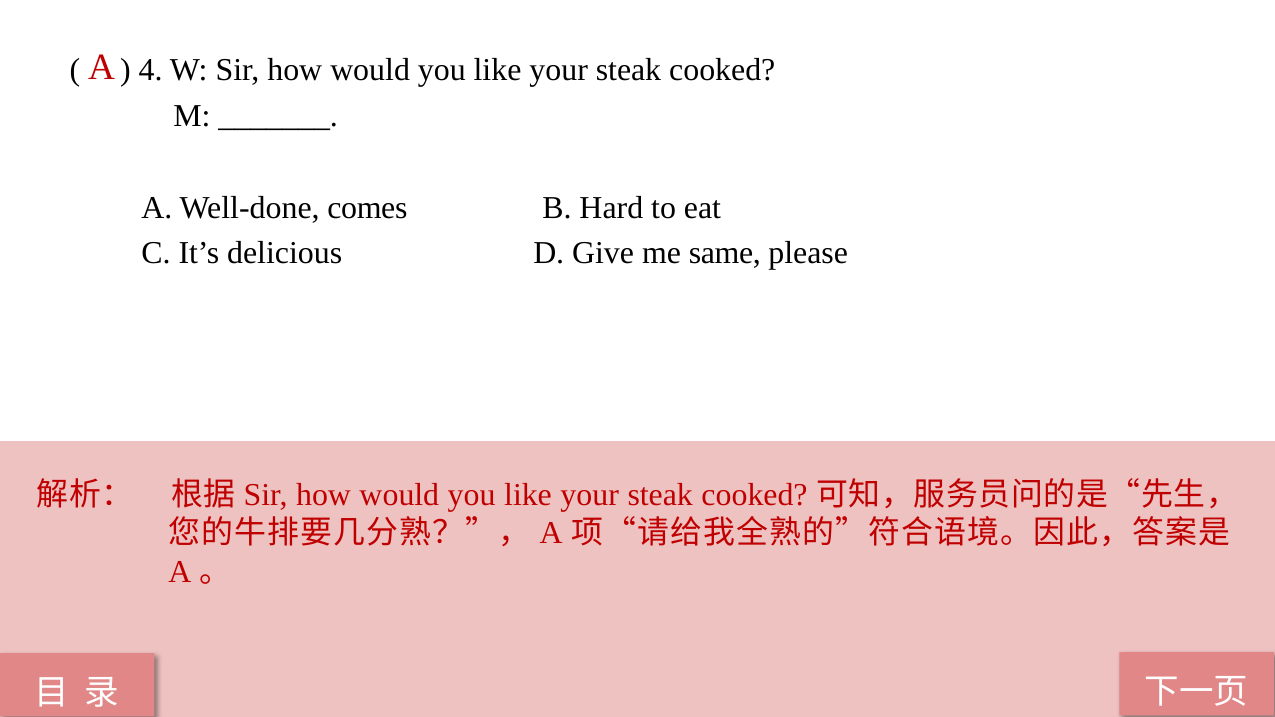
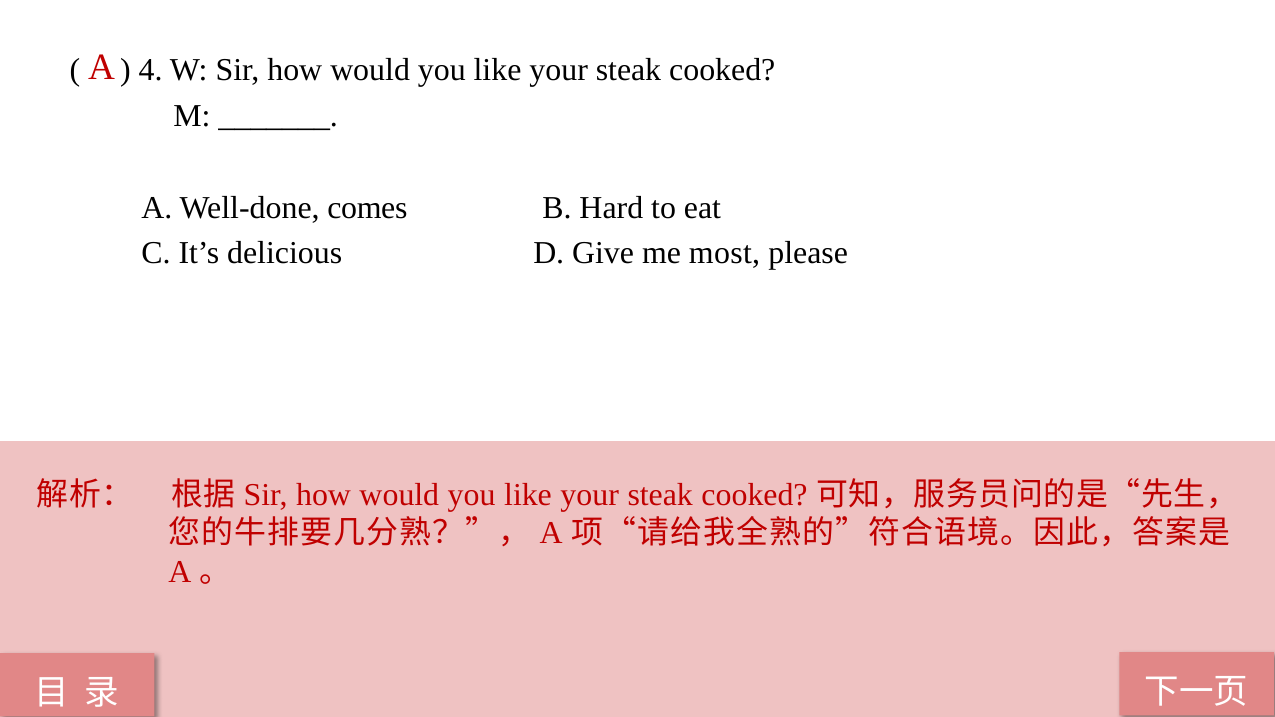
same: same -> most (725, 254)
